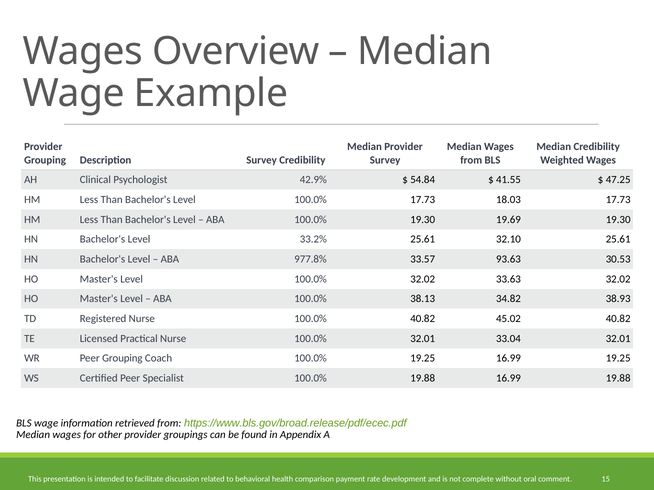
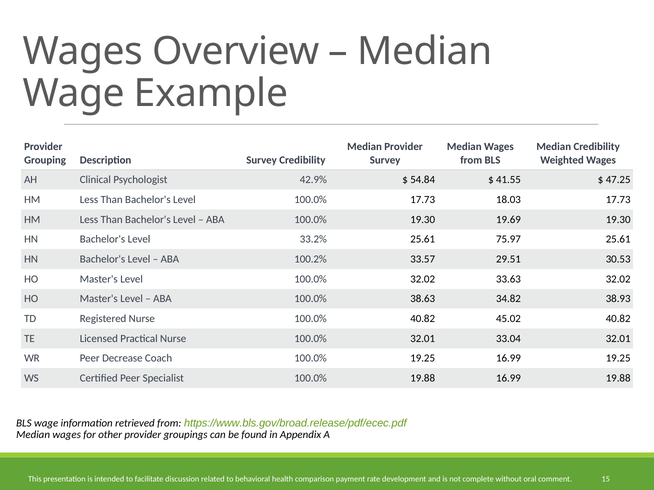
32.10: 32.10 -> 75.97 (508, 240)
977.8%: 977.8% -> 100.2% (311, 259)
93.63: 93.63 -> 29.51 (508, 259)
38.13: 38.13 -> 38.63 (423, 299)
Peer Grouping: Grouping -> Decrease (122, 359)
